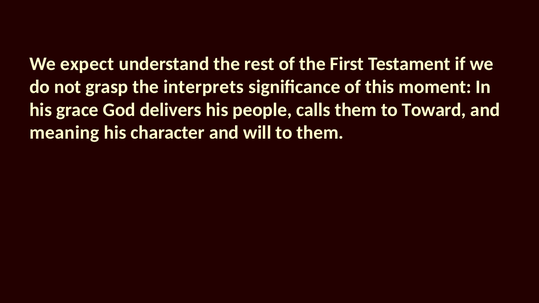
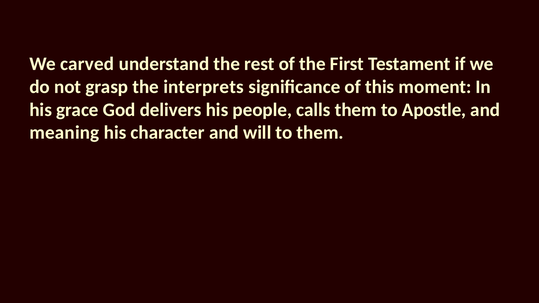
expect: expect -> carved (87, 64)
Toward: Toward -> Apostle (434, 110)
